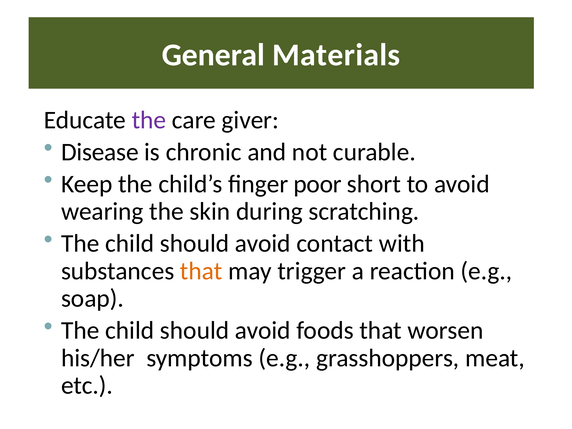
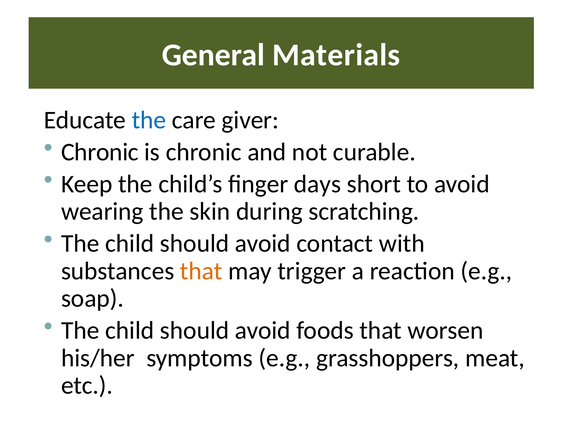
the colour: purple -> blue (149, 120)
Disease: Disease -> Chronic (100, 152)
poor: poor -> days (317, 184)
